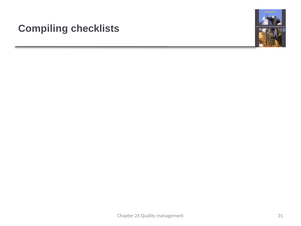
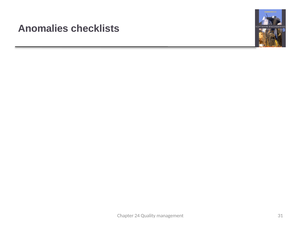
Compiling: Compiling -> Anomalies (43, 29)
